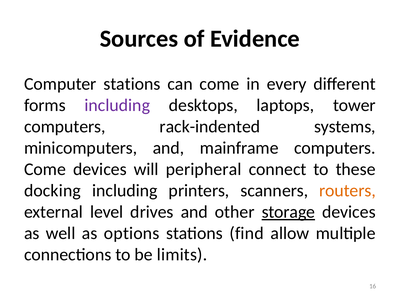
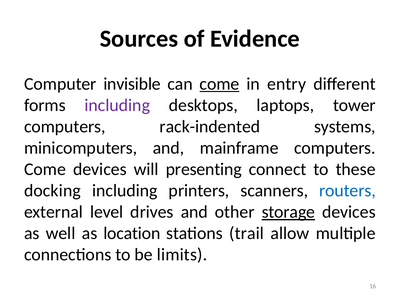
Computer stations: stations -> invisible (132, 84)
come underline: none -> present (220, 84)
every: every -> entry (287, 84)
peripheral: peripheral -> presenting (204, 169)
routers colour: orange -> blue (347, 191)
options: options -> location (132, 233)
find: find -> trail (247, 233)
